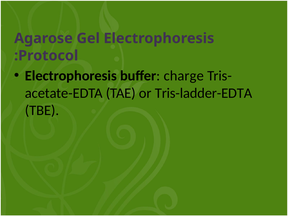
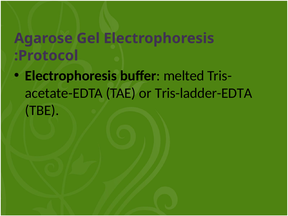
charge: charge -> melted (184, 76)
